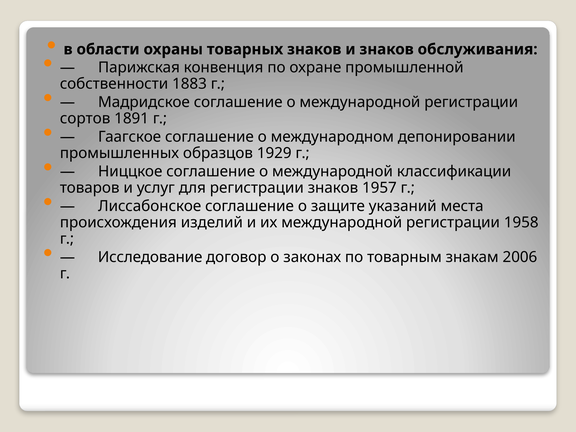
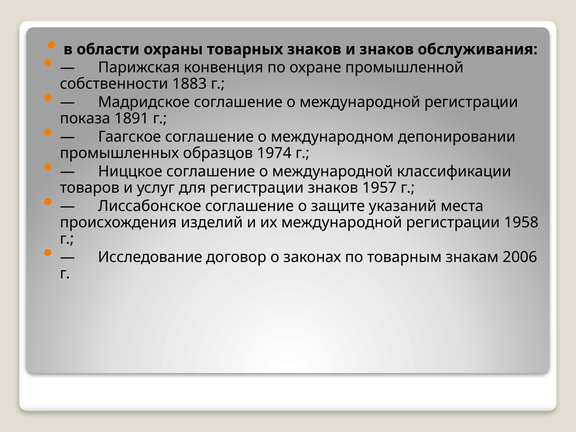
сортов: сортов -> показа (85, 119)
1929: 1929 -> 1974 (274, 153)
